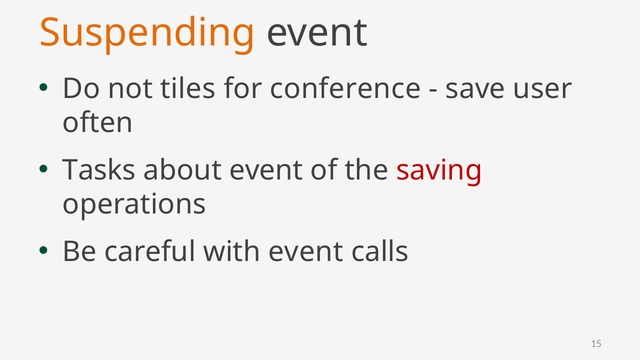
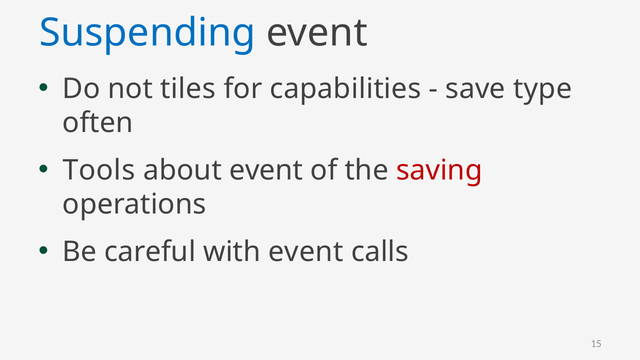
Suspending colour: orange -> blue (148, 33)
conference: conference -> capabilities (345, 89)
user: user -> type (543, 89)
Tasks: Tasks -> Tools (99, 170)
